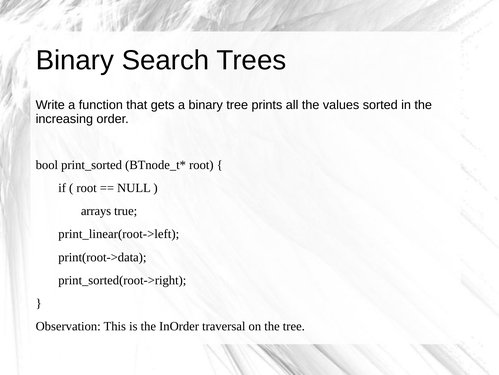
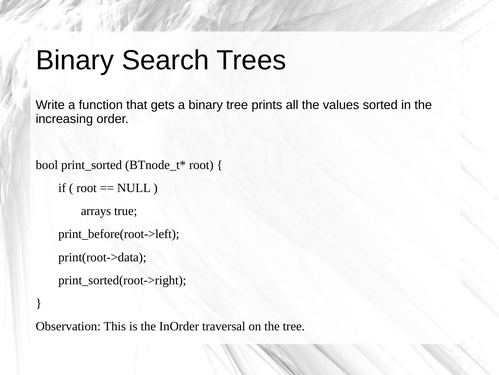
print_linear(root->left: print_linear(root->left -> print_before(root->left (119, 234)
